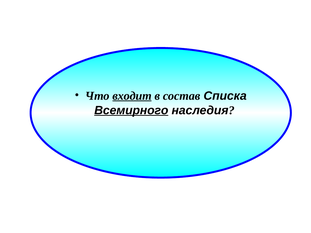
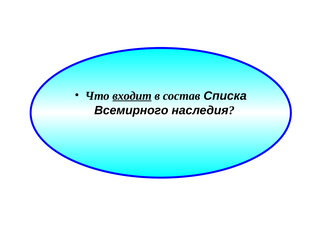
Всемирного underline: present -> none (131, 110)
